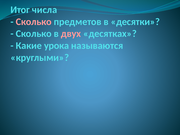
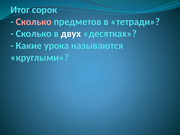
числа: числа -> сорок (45, 10)
десятки: десятки -> тетради (135, 22)
двух colour: pink -> white (71, 34)
